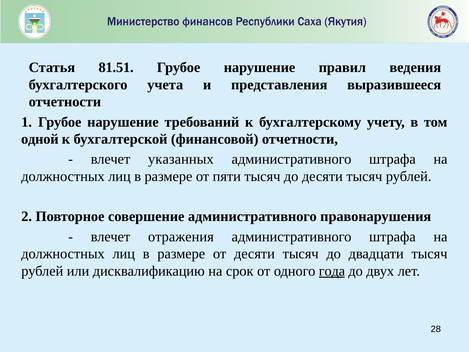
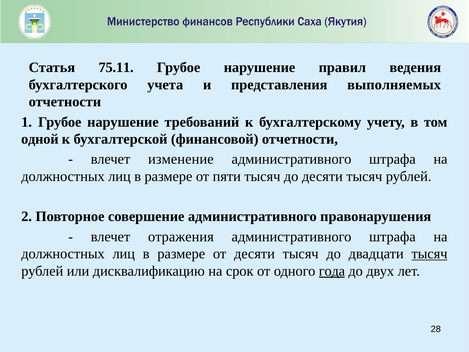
81.51: 81.51 -> 75.11 (116, 67)
выразившееся: выразившееся -> выполняемых (394, 85)
указанных: указанных -> изменение (181, 159)
тысяч underline: none -> present (429, 254)
